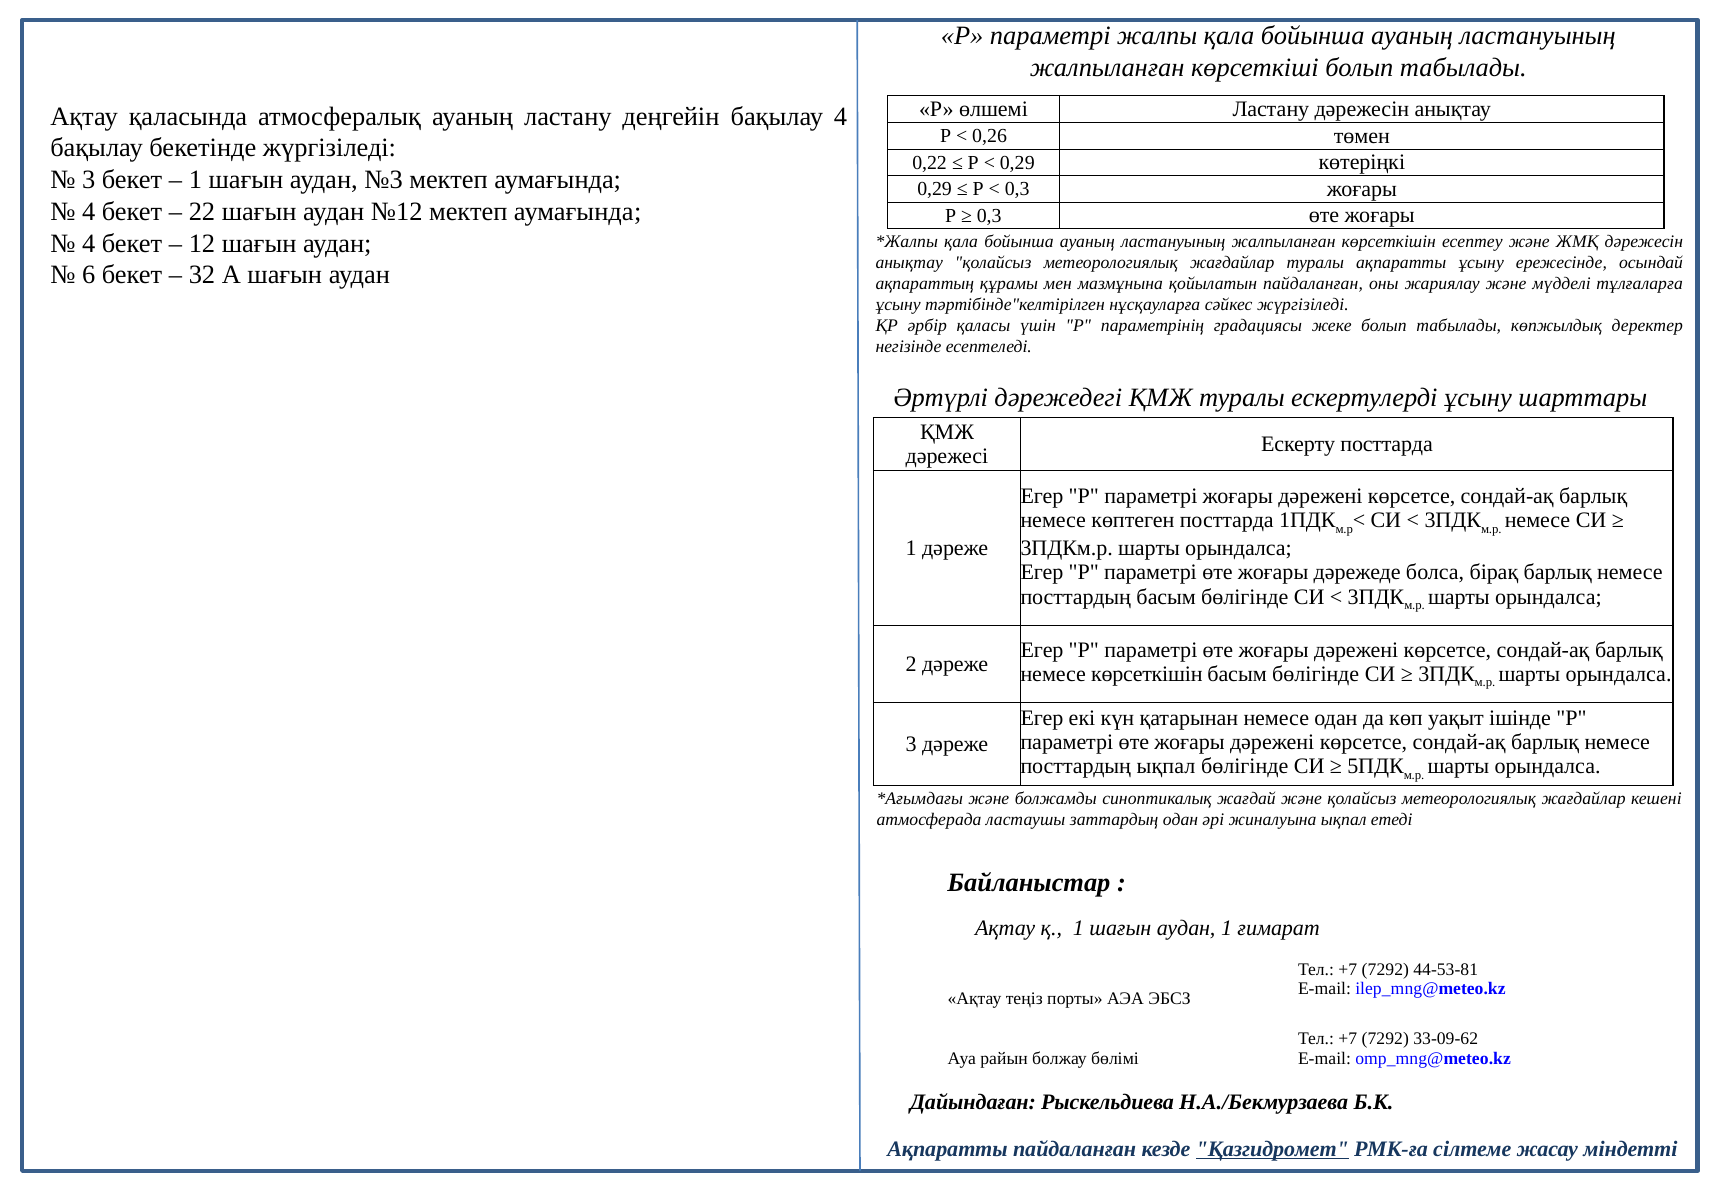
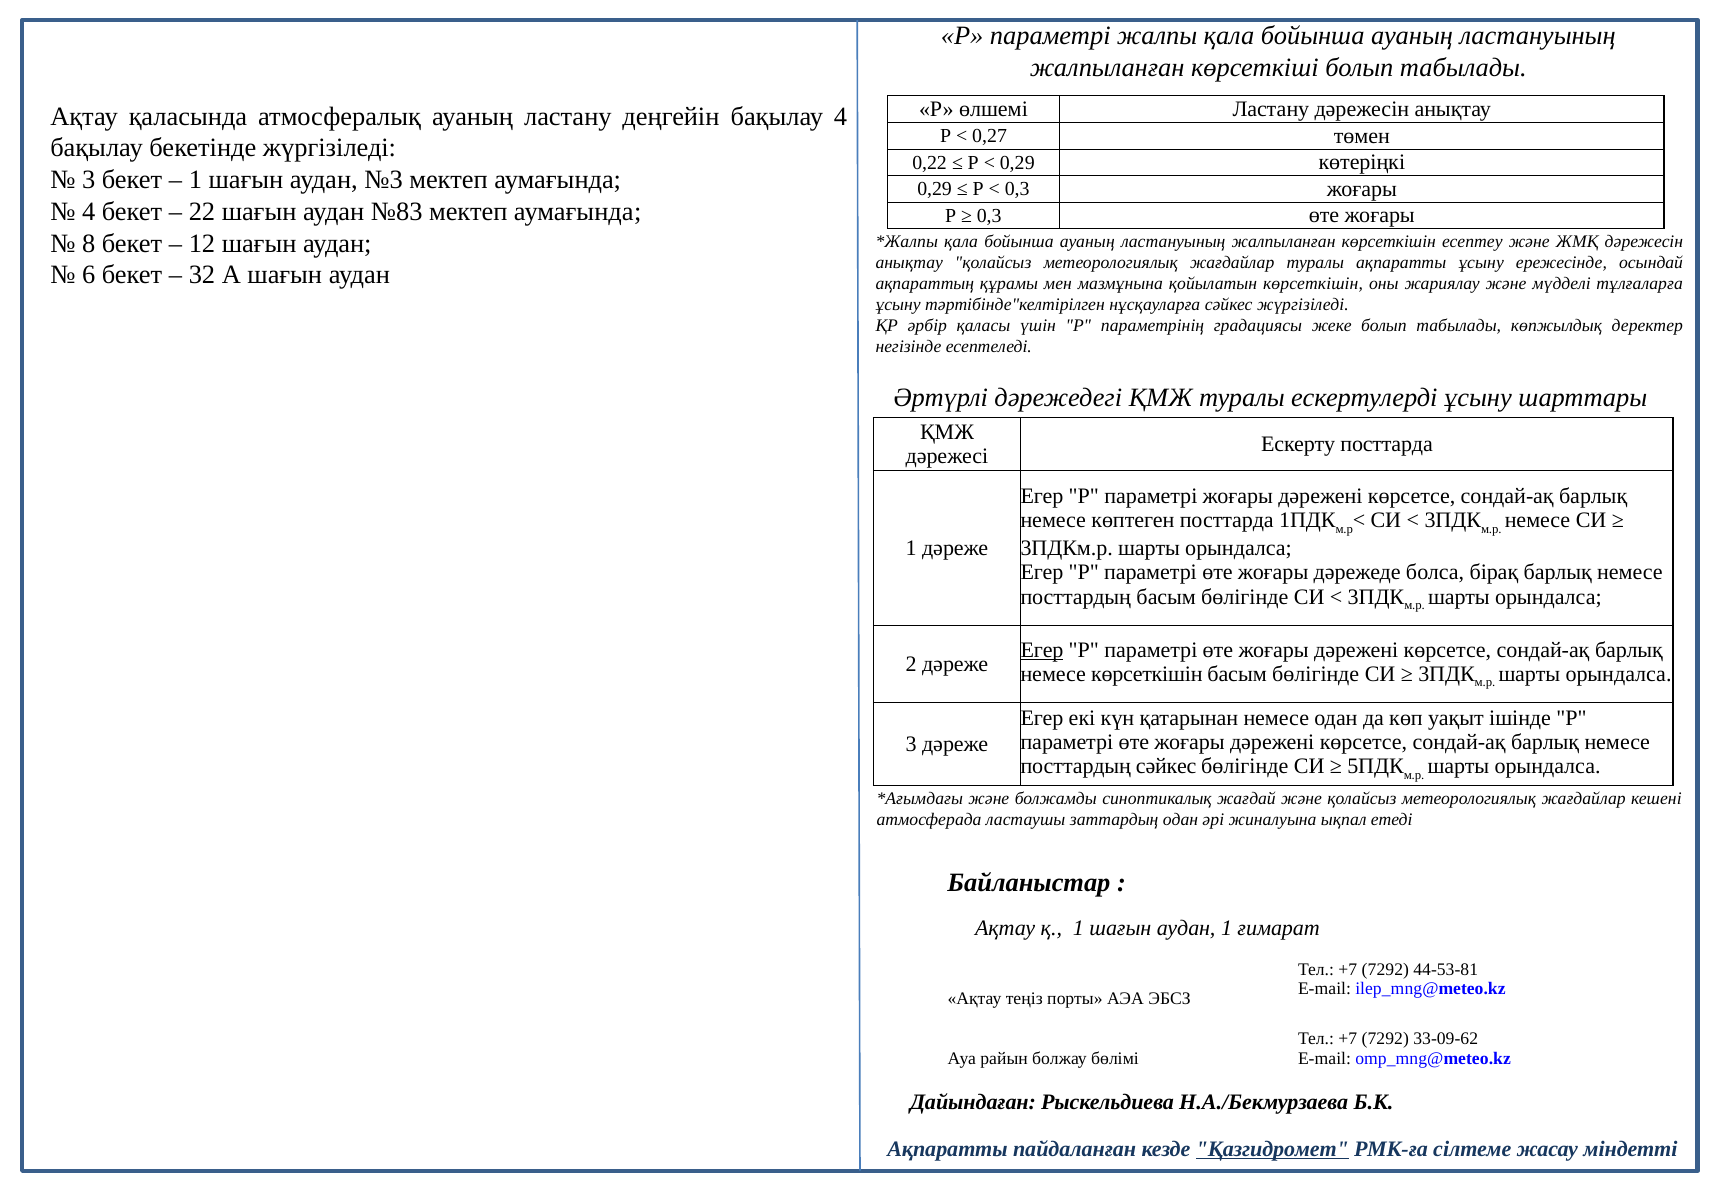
0,26: 0,26 -> 0,27 (990, 136)
№12: №12 -> №83 (397, 212)
4: 4 -> 8 (89, 243)
қойылатын пайдаланған: пайдаланған -> көрсеткішін (1313, 283)
Егер underline: none -> present (1042, 650)
посттардың ықпал: ықпал -> сәйкес (1166, 766)
